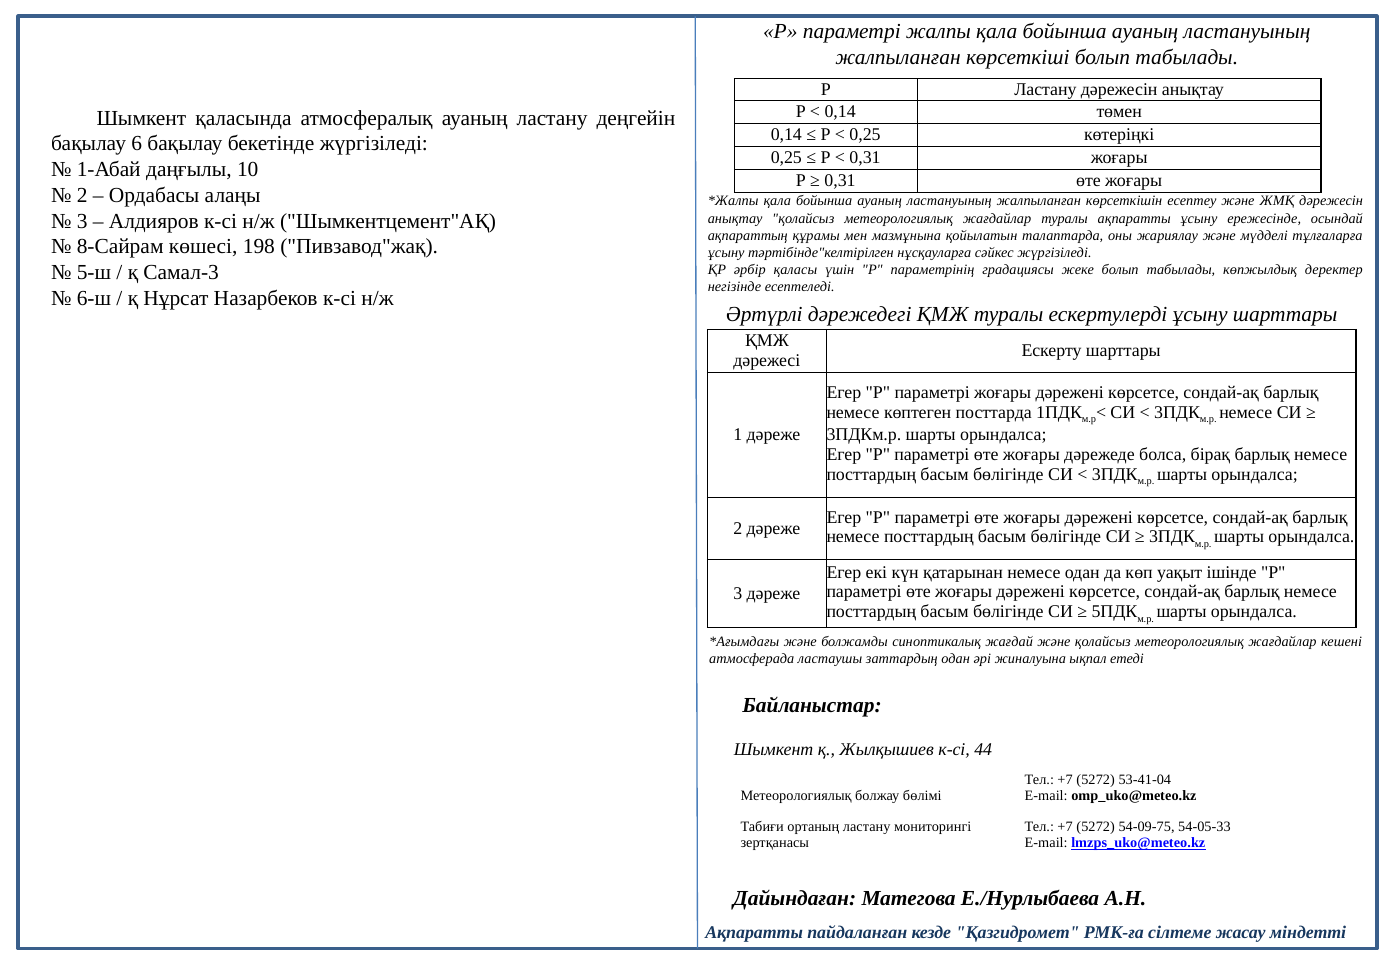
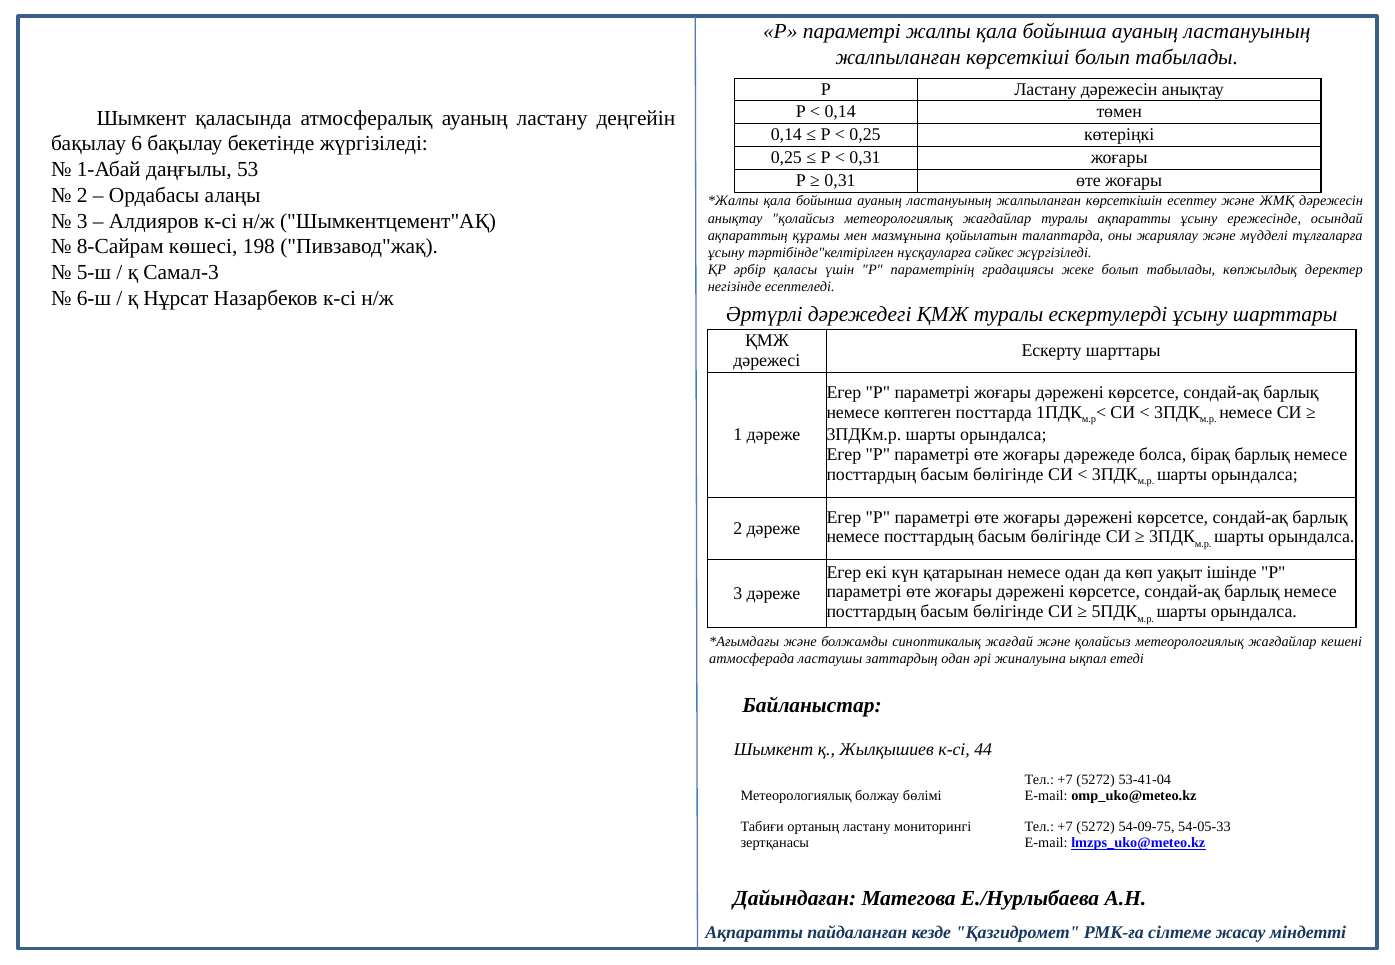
10: 10 -> 53 (248, 170)
